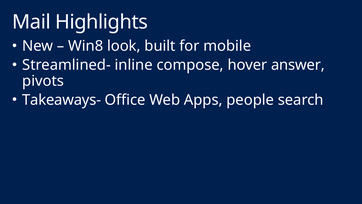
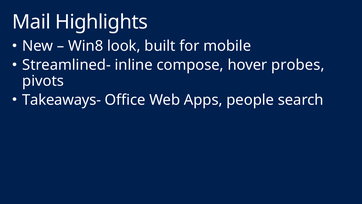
answer: answer -> probes (298, 65)
